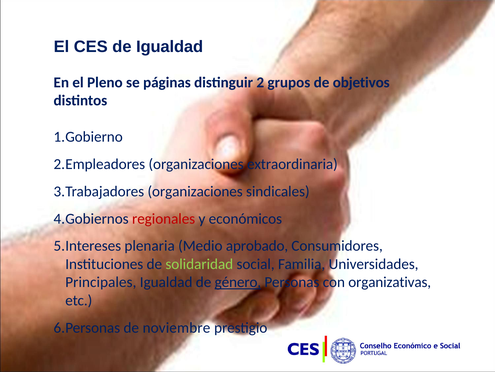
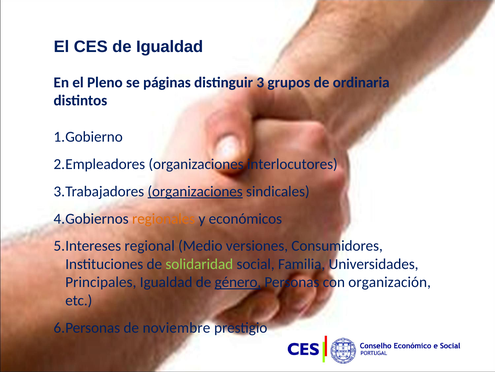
2: 2 -> 3 (260, 82)
objetivos: objetivos -> ordinaria (361, 82)
extraordinaria: extraordinaria -> interlocutores (292, 164)
organizaciones underline: none -> present (195, 191)
regionales colour: red -> orange (164, 218)
plenaria: plenaria -> regional (150, 245)
aprobado: aprobado -> versiones (257, 245)
organizativas: organizativas -> organización (390, 282)
